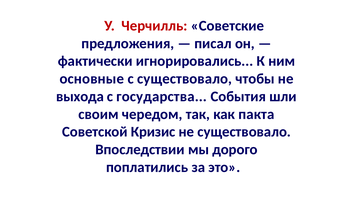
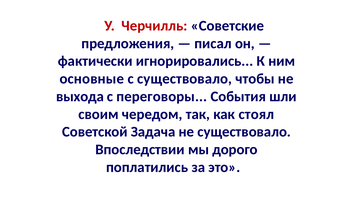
государства: государства -> переговоры (162, 97)
пакта: пакта -> стоял (256, 115)
Кризис: Кризис -> Задача (153, 132)
